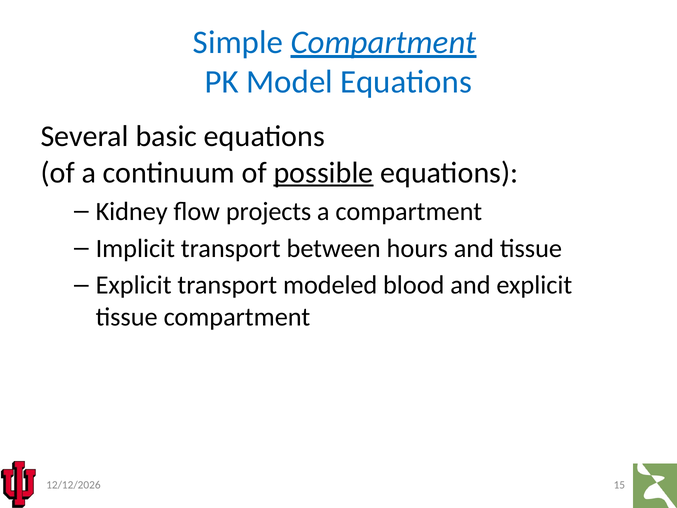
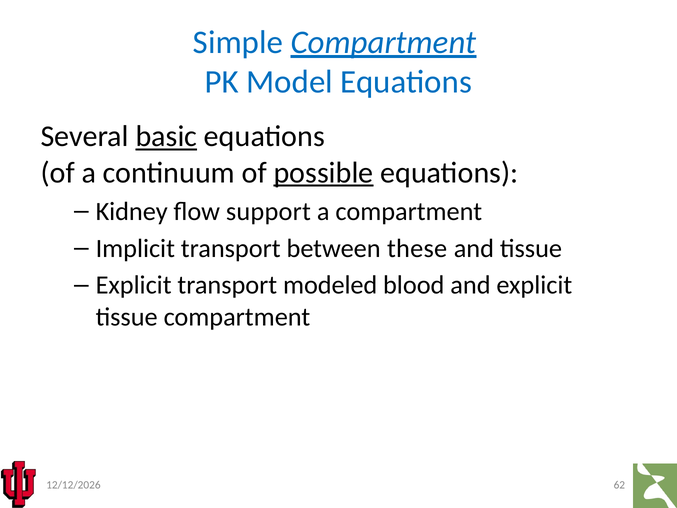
basic underline: none -> present (166, 136)
projects: projects -> support (268, 211)
hours: hours -> these (417, 248)
15: 15 -> 62 (619, 485)
